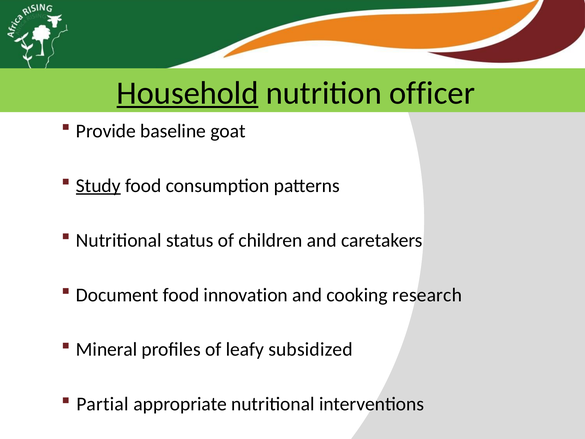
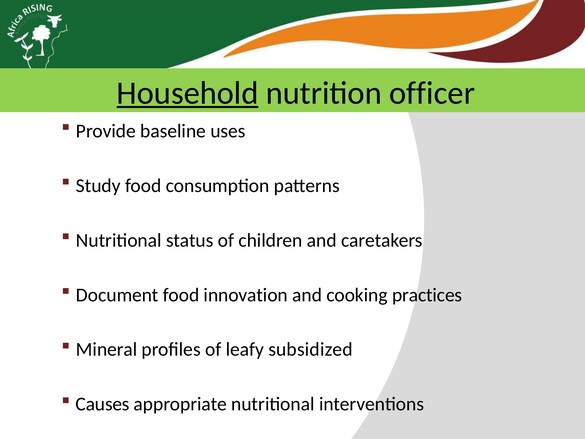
goat: goat -> uses (228, 131)
Study underline: present -> none (98, 186)
research: research -> practices (427, 295)
Partial: Partial -> Causes (103, 404)
